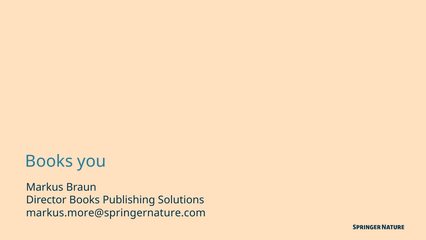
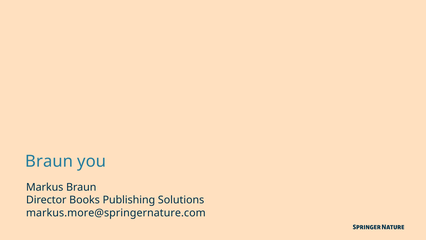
Books: Books -> Braun (49, 161)
